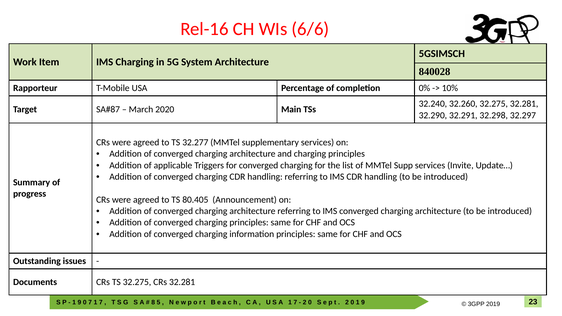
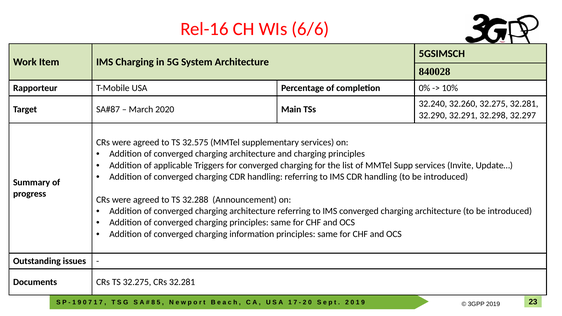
32.277: 32.277 -> 32.575 (195, 142)
80.405: 80.405 -> 32.288 (195, 200)
